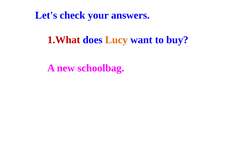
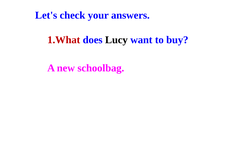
Lucy colour: orange -> black (116, 40)
